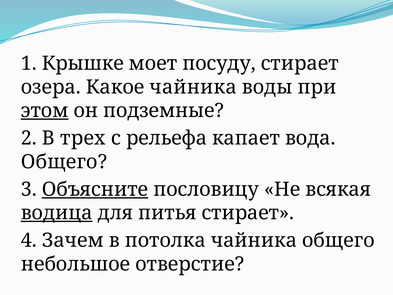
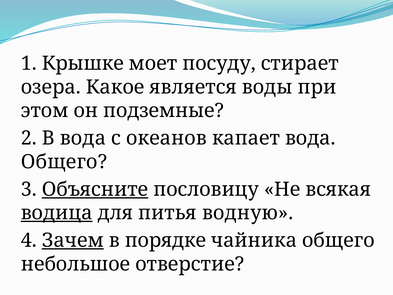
Какое чайника: чайника -> является (193, 87)
этом underline: present -> none (45, 111)
В трех: трех -> вода (83, 138)
рельефа: рельефа -> океанов (166, 138)
питья стирает: стирает -> водную (248, 213)
Зачем underline: none -> present (73, 240)
потолка: потолка -> порядке (165, 240)
